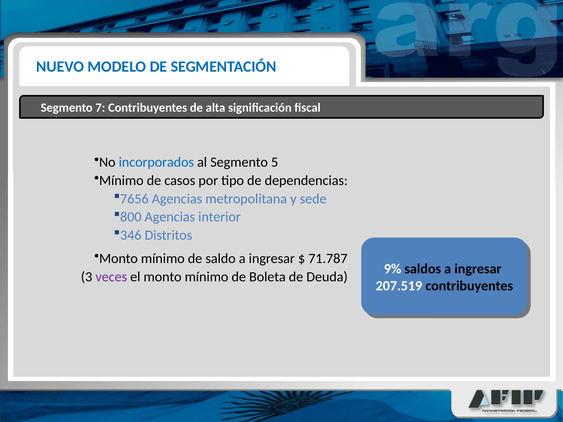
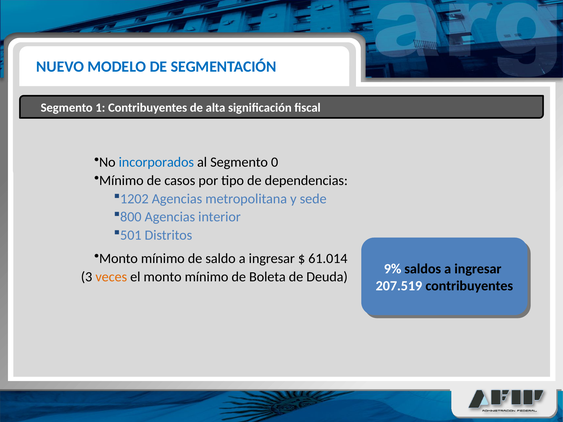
7: 7 -> 1 (100, 108)
5: 5 -> 0 (275, 162)
7656: 7656 -> 1202 (134, 199)
346: 346 -> 501 (131, 235)
71.787: 71.787 -> 61.014 (328, 259)
veces colour: purple -> orange (111, 277)
